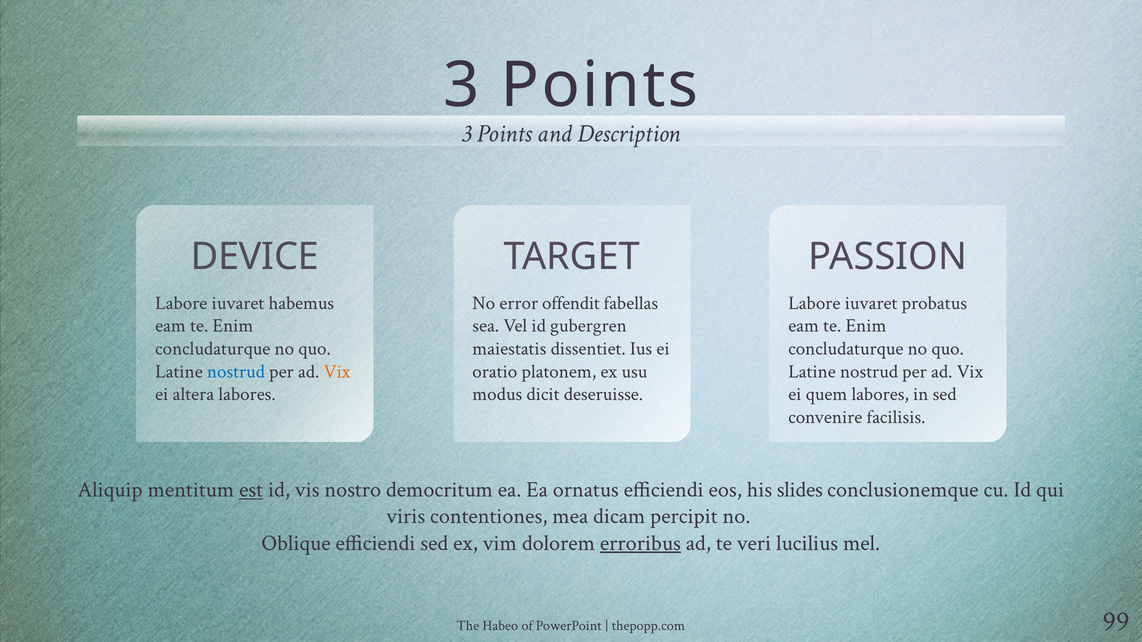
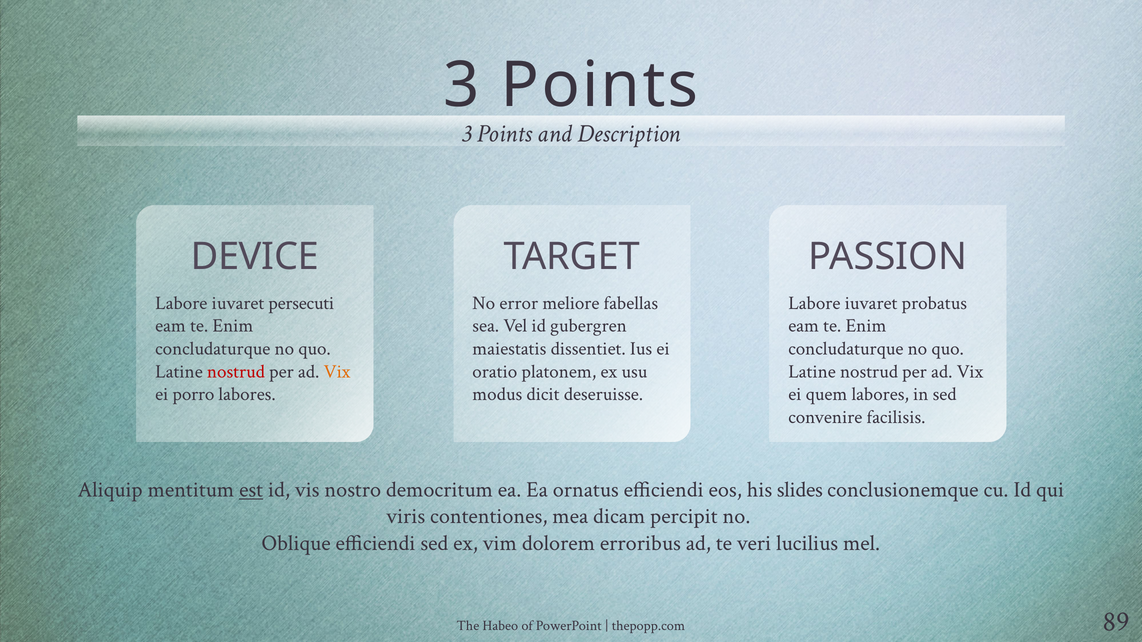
habemus: habemus -> persecuti (301, 303)
offendit: offendit -> meliore (571, 303)
nostrud colour: blue -> red (236, 372)
altera: altera -> porro (194, 394)
erroribus underline: present -> none (640, 543)
99: 99 -> 89 (1116, 622)
